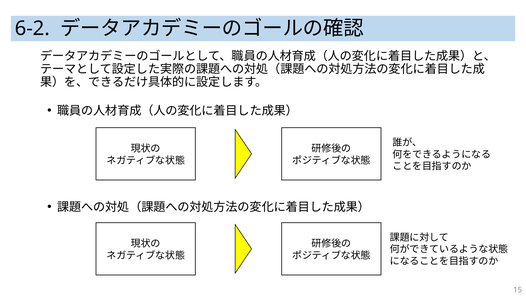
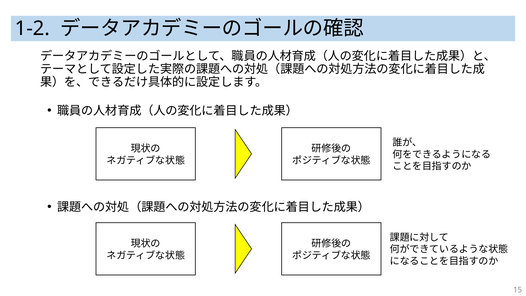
6-2: 6-2 -> 1-2 (32, 29)
